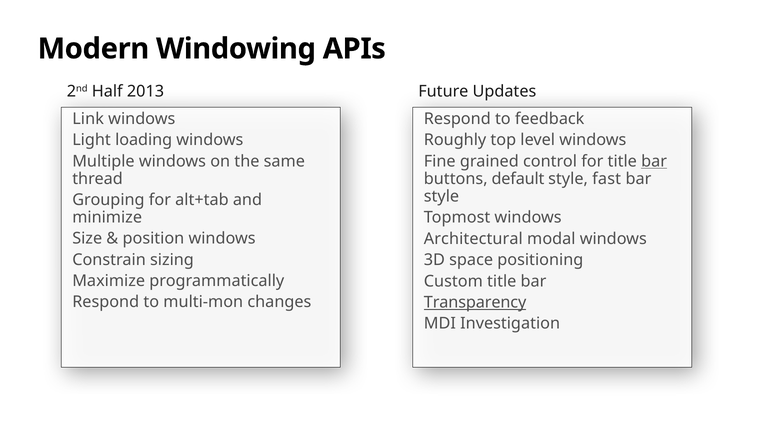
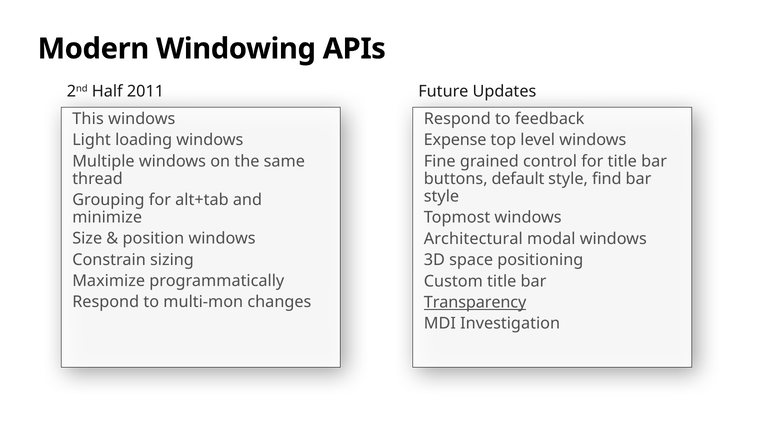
2013: 2013 -> 2011 (146, 91)
Link: Link -> This (88, 119)
Roughly: Roughly -> Expense (455, 140)
bar underline: present -> none (654, 161)
fast: fast -> find (607, 179)
